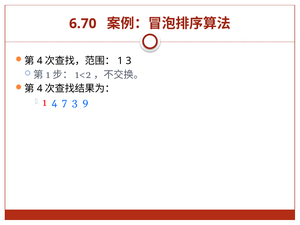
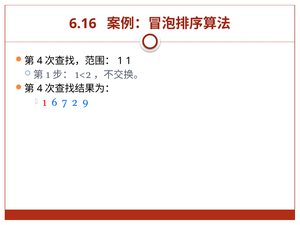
6.70: 6.70 -> 6.16 (83, 24)
1 3: 3 -> 1 (129, 61)
1 4: 4 -> 6 (54, 103)
7 3: 3 -> 2 (75, 103)
